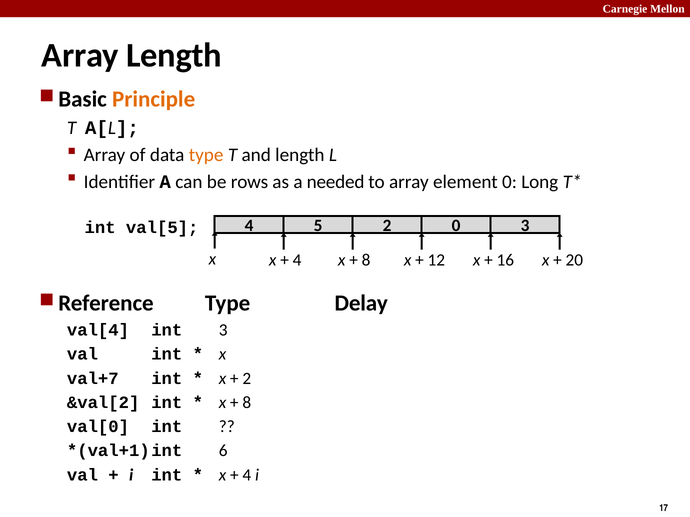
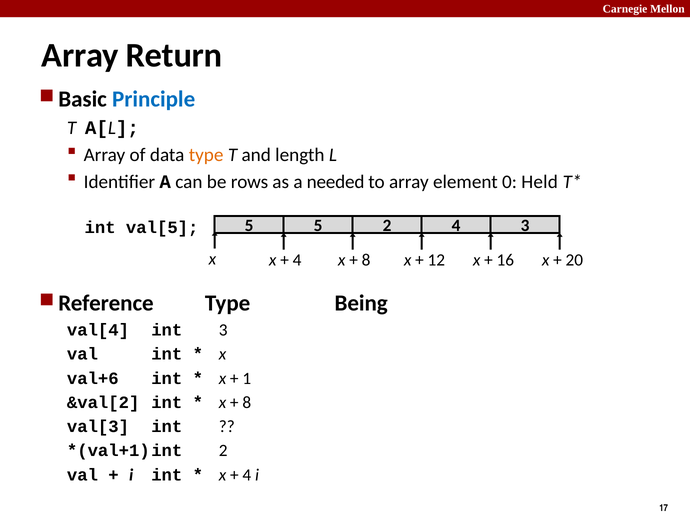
Array Length: Length -> Return (174, 56)
Principle colour: orange -> blue (154, 99)
Long: Long -> Held (540, 182)
val[5 4: 4 -> 5 (249, 226)
2 0: 0 -> 4 (456, 226)
Delay: Delay -> Being (361, 303)
val+7: val+7 -> val+6 (93, 379)
2: 2 -> 1 (247, 379)
val[0: val[0 -> val[3 (98, 427)
6: 6 -> 2 (223, 451)
